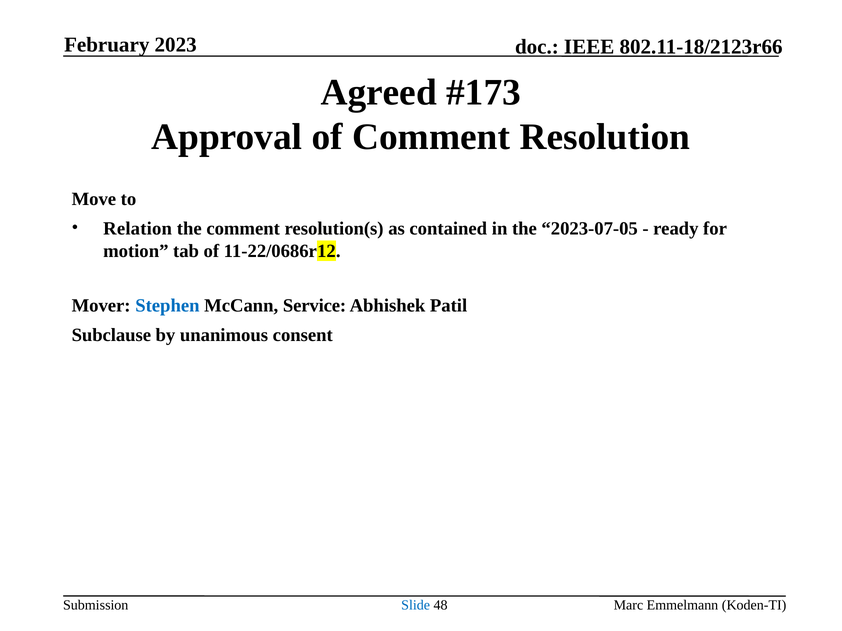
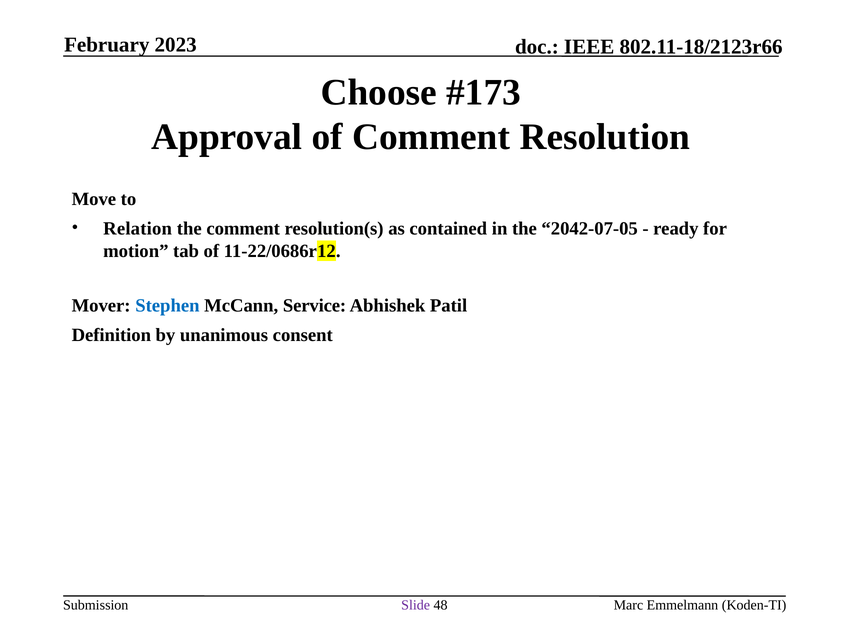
Agreed: Agreed -> Choose (379, 92)
2023-07-05: 2023-07-05 -> 2042-07-05 (590, 229)
Subclause: Subclause -> Definition (111, 336)
Slide colour: blue -> purple (416, 606)
